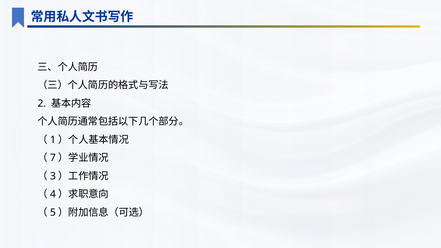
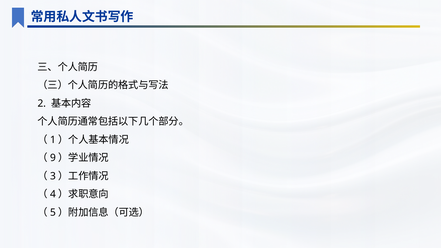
7: 7 -> 9 (53, 158)
